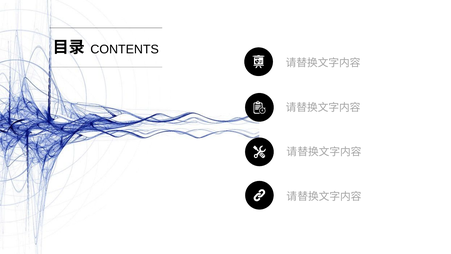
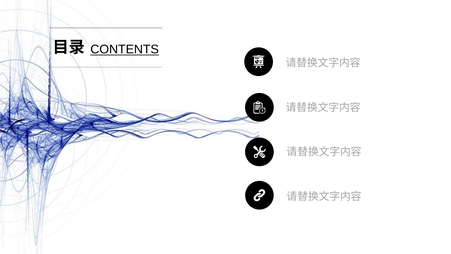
CONTENTS underline: none -> present (125, 49)
